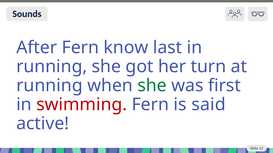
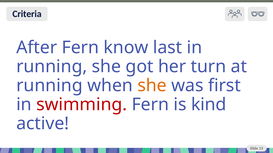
Sounds: Sounds -> Criteria (27, 14)
she colour: green -> orange (152, 86)
said: said -> kind (209, 105)
